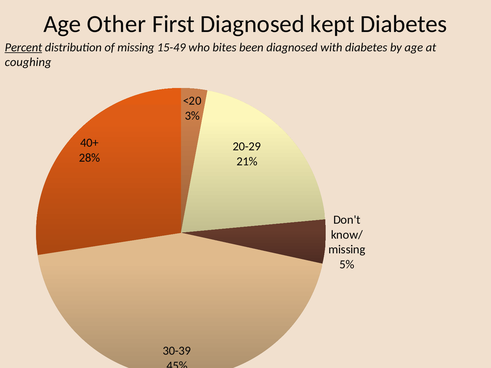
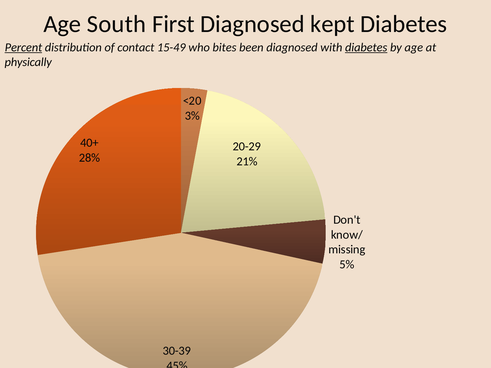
Other: Other -> South (117, 24)
of missing: missing -> contact (136, 47)
diabetes underline: none -> present (366, 47)
coughing: coughing -> physically (28, 62)
